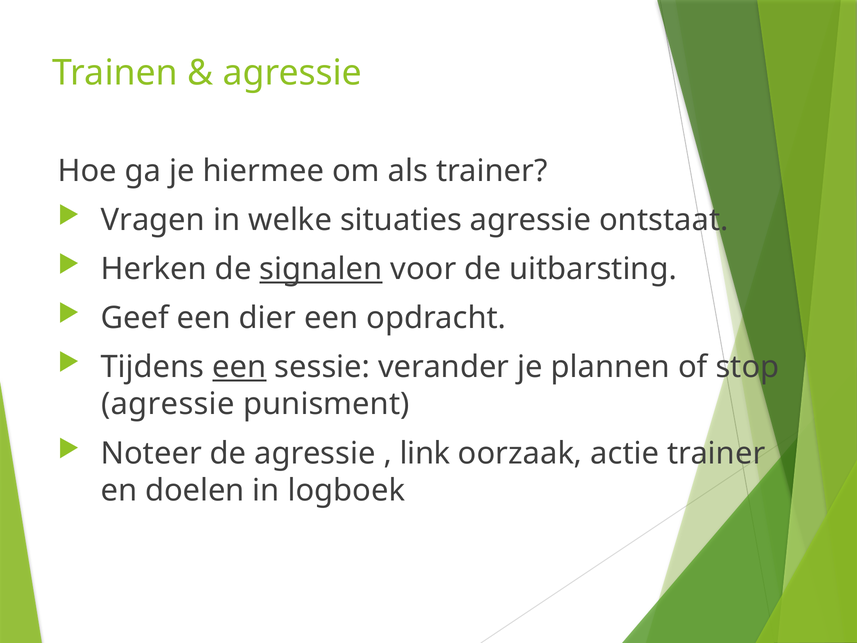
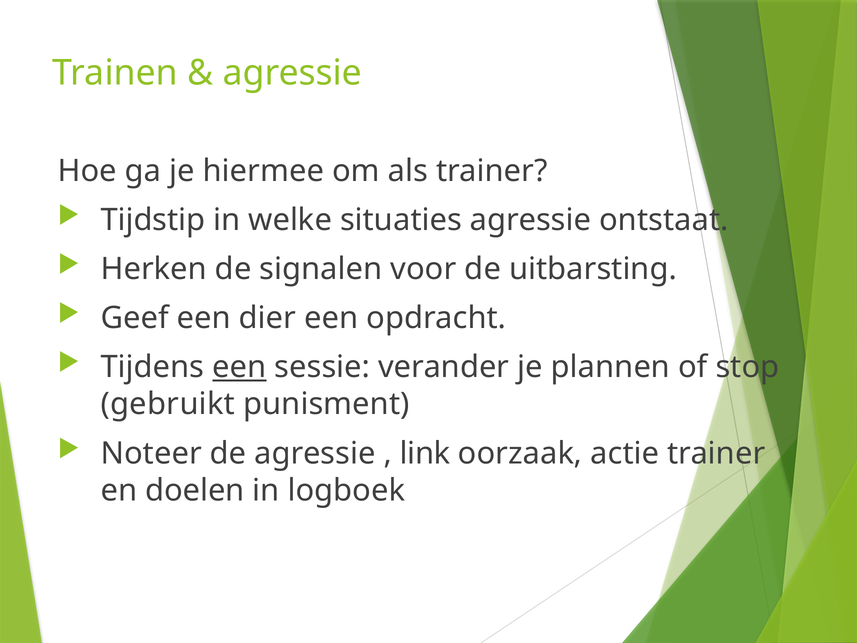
Vragen: Vragen -> Tijdstip (153, 220)
signalen underline: present -> none (321, 269)
agressie: agressie -> gebruikt (168, 404)
